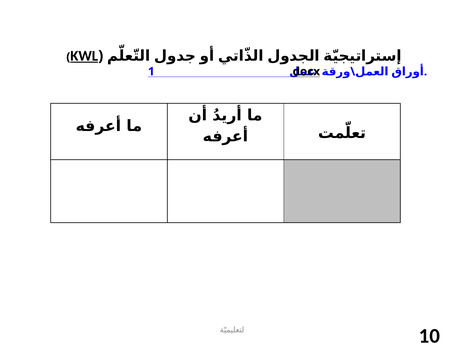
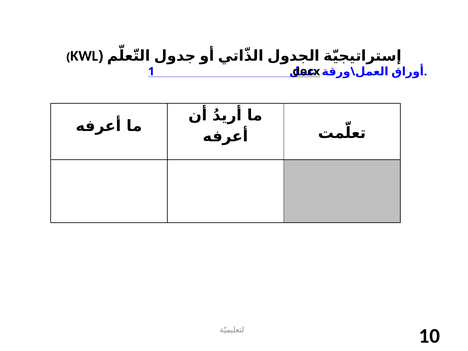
KWL underline: present -> none (84, 56)
